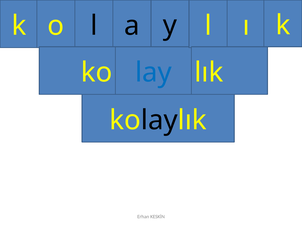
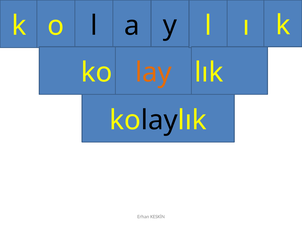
lay colour: blue -> orange (153, 72)
